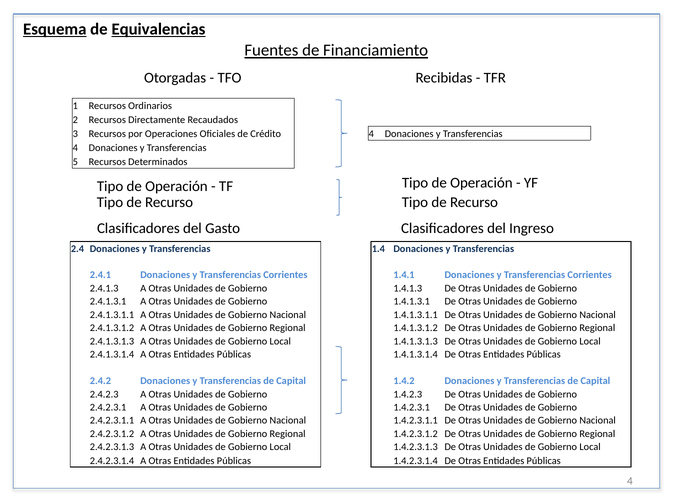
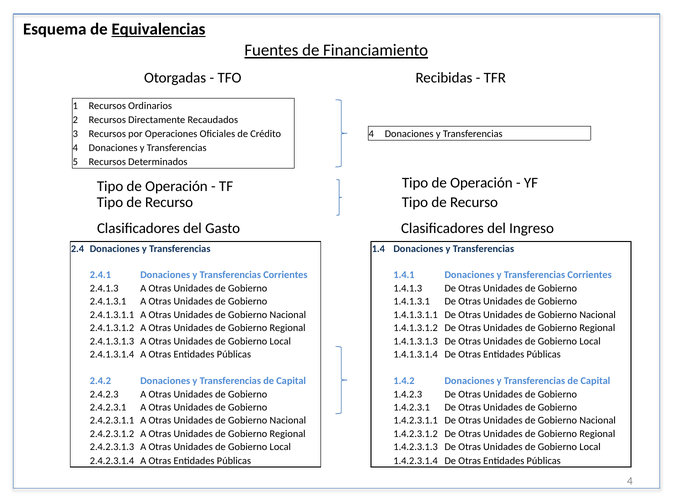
Esquema underline: present -> none (55, 29)
